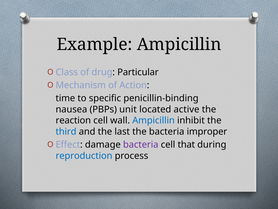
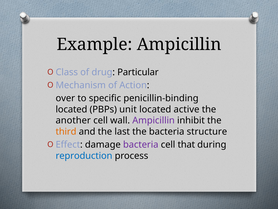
time: time -> over (65, 98)
nausea: nausea -> located (71, 109)
reaction: reaction -> another (73, 120)
Ampicillin colour: blue -> purple (154, 120)
third colour: blue -> orange (66, 131)
improper: improper -> structure (207, 131)
